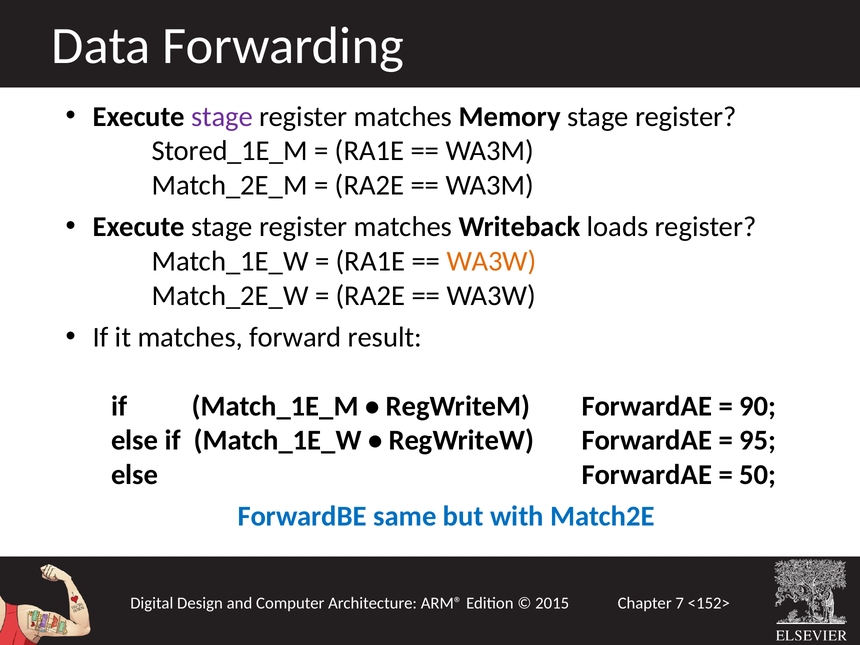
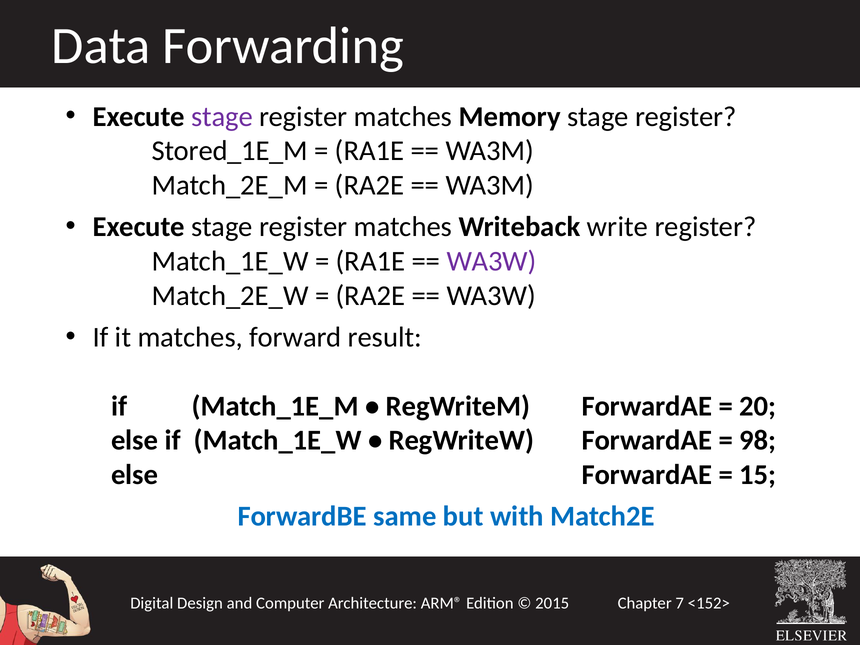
loads: loads -> write (618, 227)
WA3W colour: orange -> purple (491, 261)
90: 90 -> 20 (758, 406)
95: 95 -> 98 (758, 441)
50: 50 -> 15 (758, 475)
